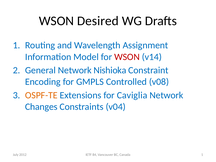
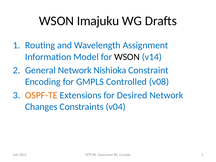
Desired: Desired -> Imajuku (98, 21)
WSON colour: red -> black (127, 57)
Caviglia: Caviglia -> Desired (132, 95)
